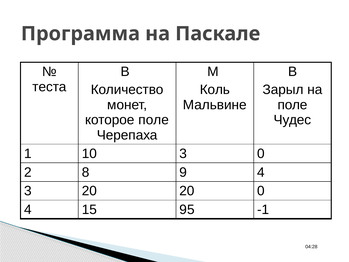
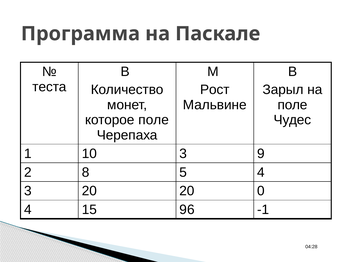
Коль: Коль -> Рост (215, 90)
3 0: 0 -> 9 (261, 154)
9: 9 -> 5 (183, 172)
95: 95 -> 96 (187, 209)
